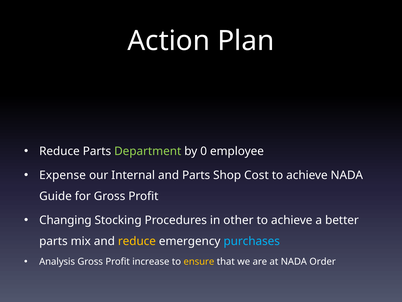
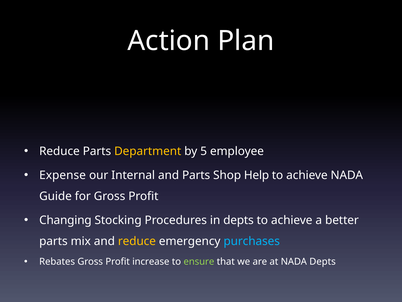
Department colour: light green -> yellow (148, 151)
0: 0 -> 5 (204, 151)
Cost: Cost -> Help (257, 175)
in other: other -> depts (238, 220)
Analysis: Analysis -> Rebates (57, 261)
ensure colour: yellow -> light green (199, 261)
NADA Order: Order -> Depts (323, 261)
